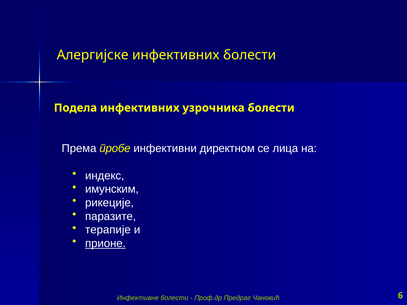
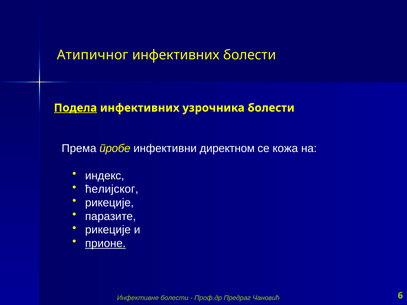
Алергијске: Алергијске -> Атипичног (93, 55)
Подела underline: none -> present (75, 108)
лица: лица -> кожа (285, 149)
имунским: имунским -> ћелијског (112, 189)
терапије: терапије -> рикеције (108, 230)
